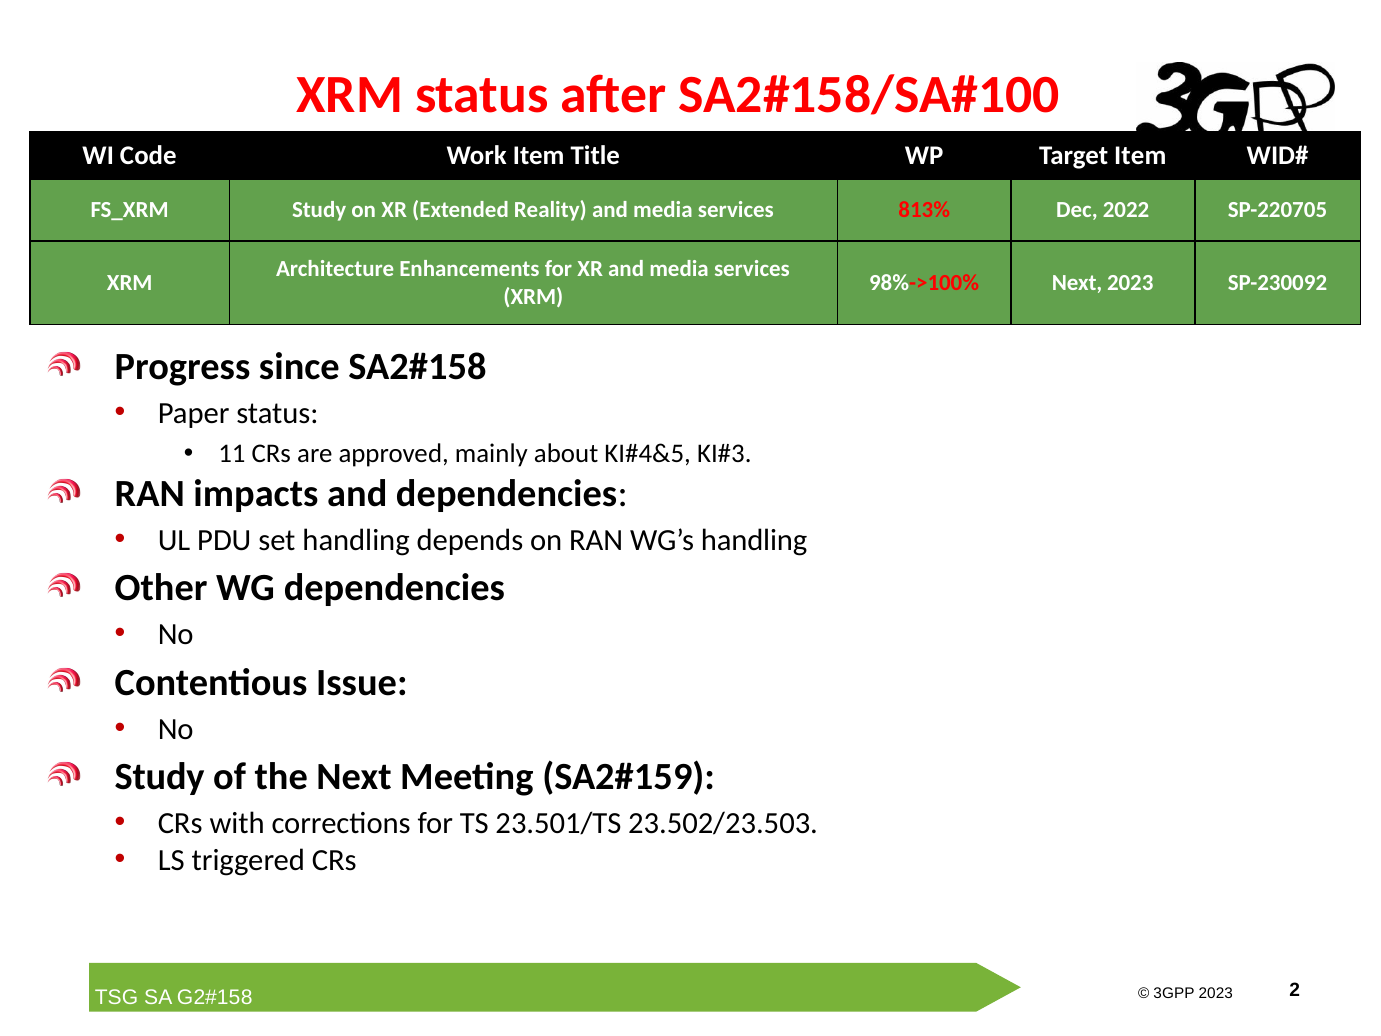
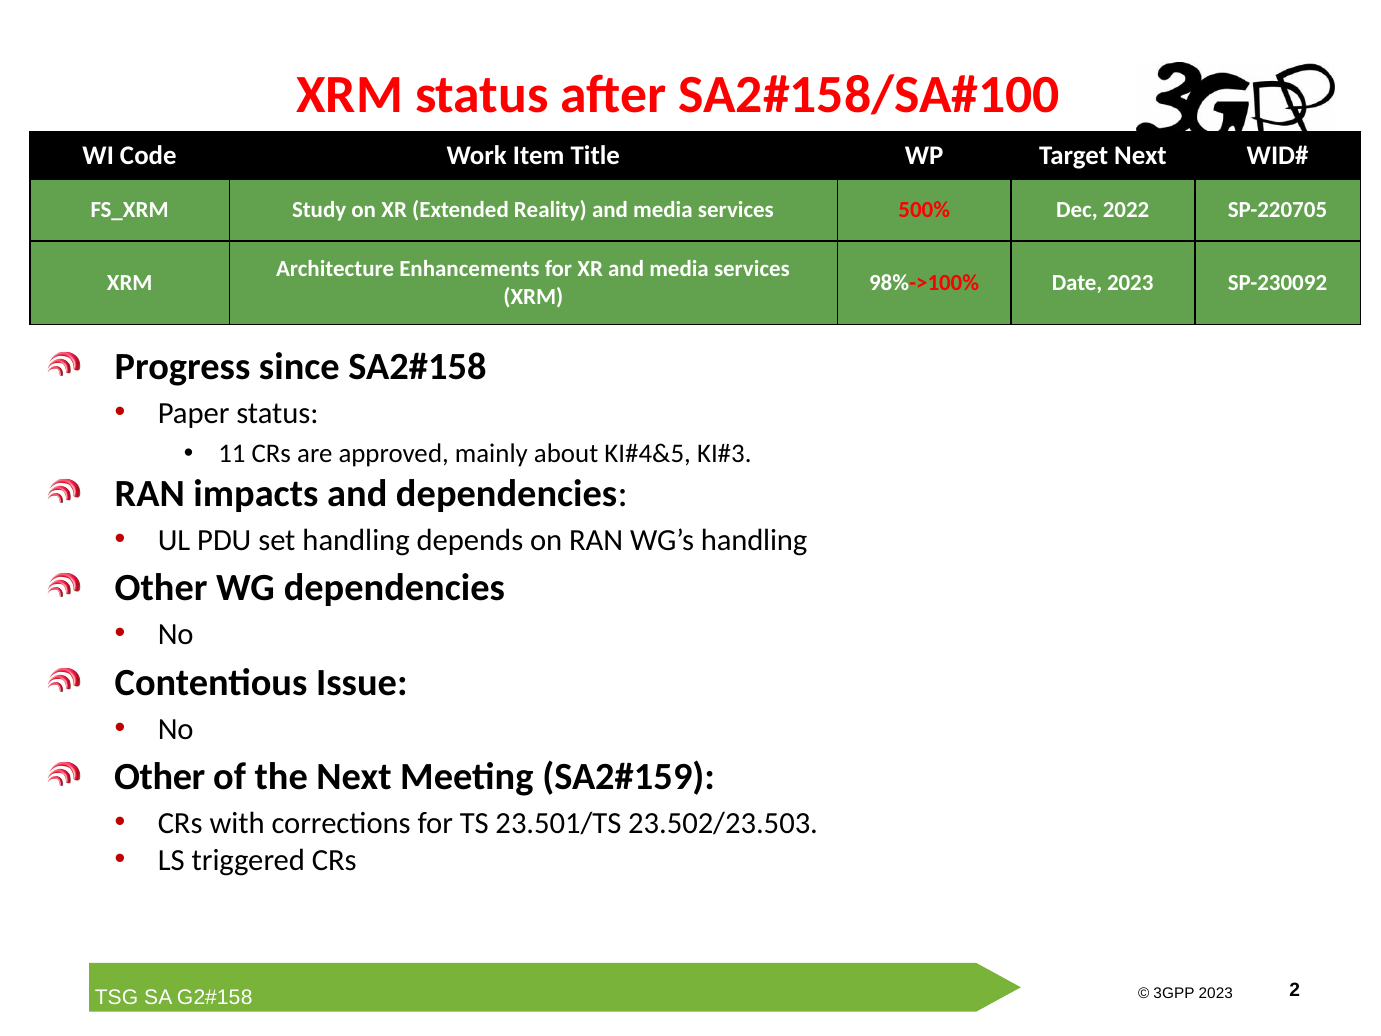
Target Item: Item -> Next (1140, 156)
813%: 813% -> 500% (924, 210)
98%->100% Next: Next -> Date (1077, 283)
Study: Study -> Other (160, 777)
